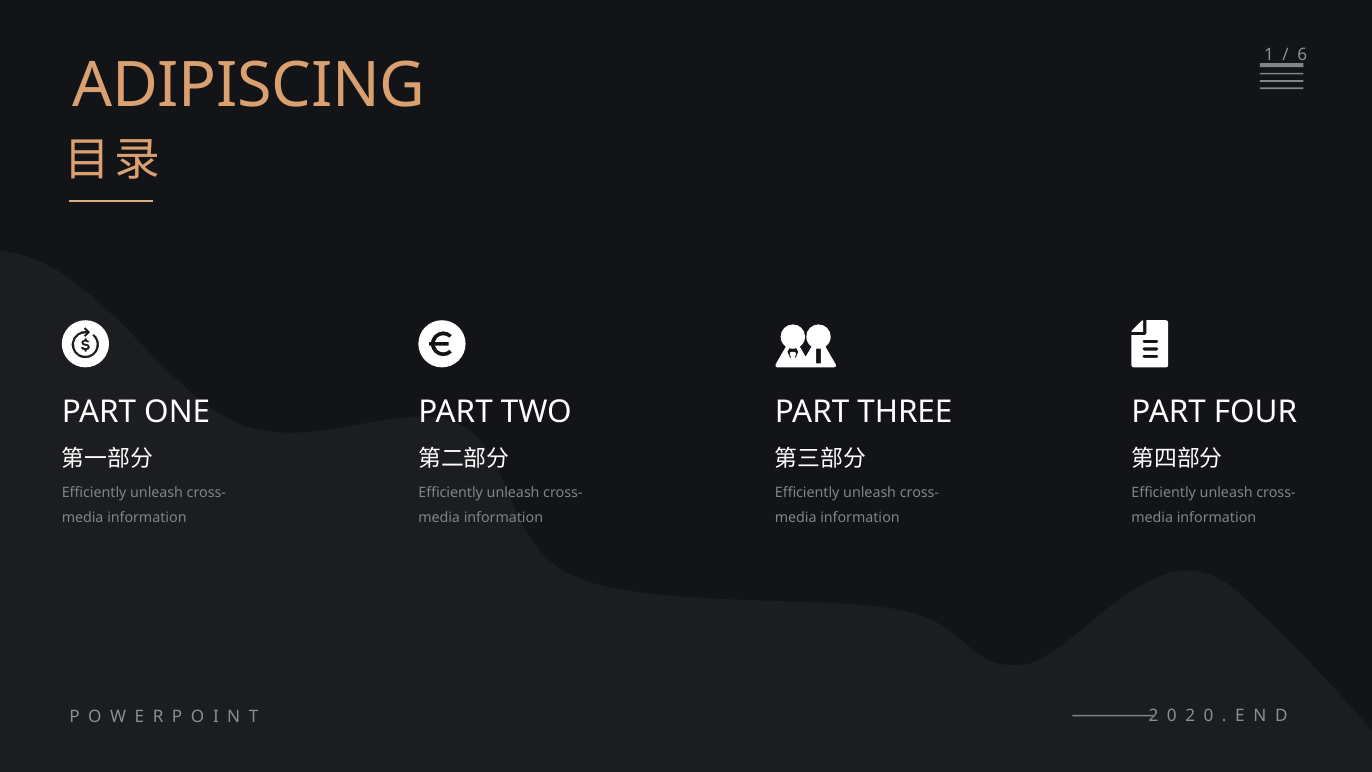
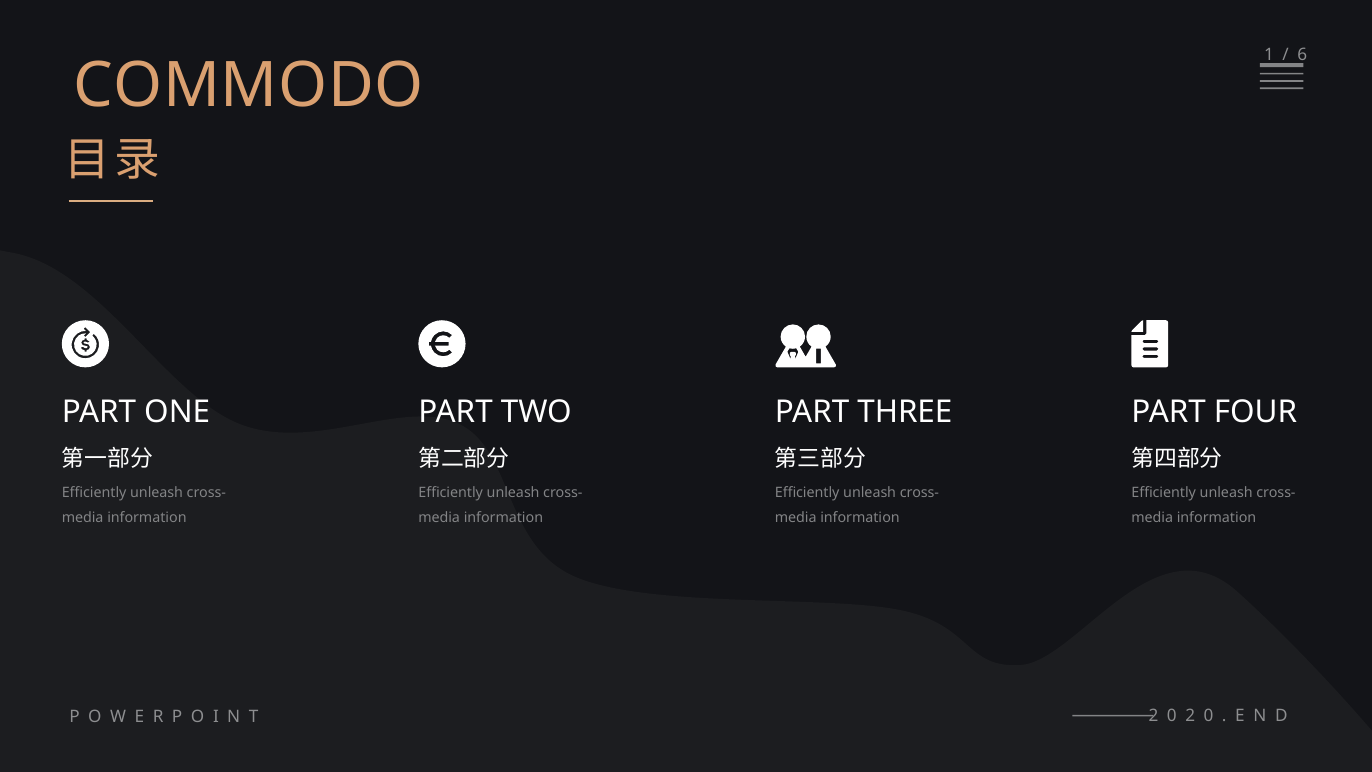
ADIPISCING: ADIPISCING -> COMMODO (248, 86)
